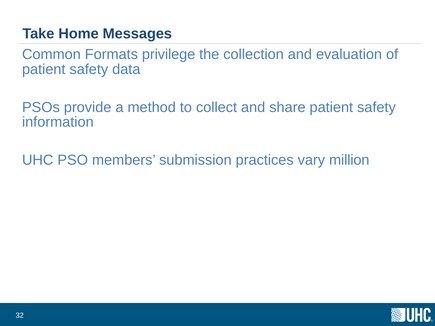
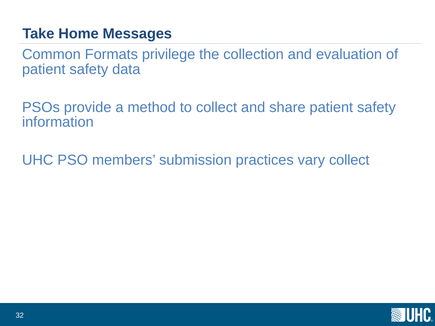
vary million: million -> collect (349, 160)
